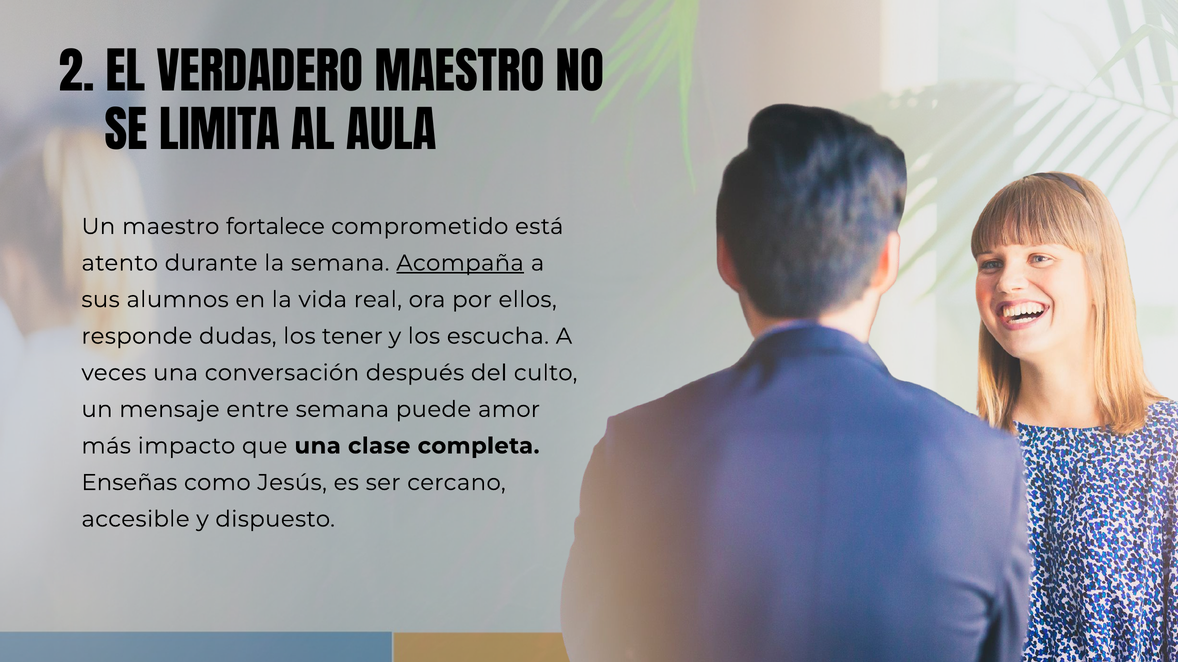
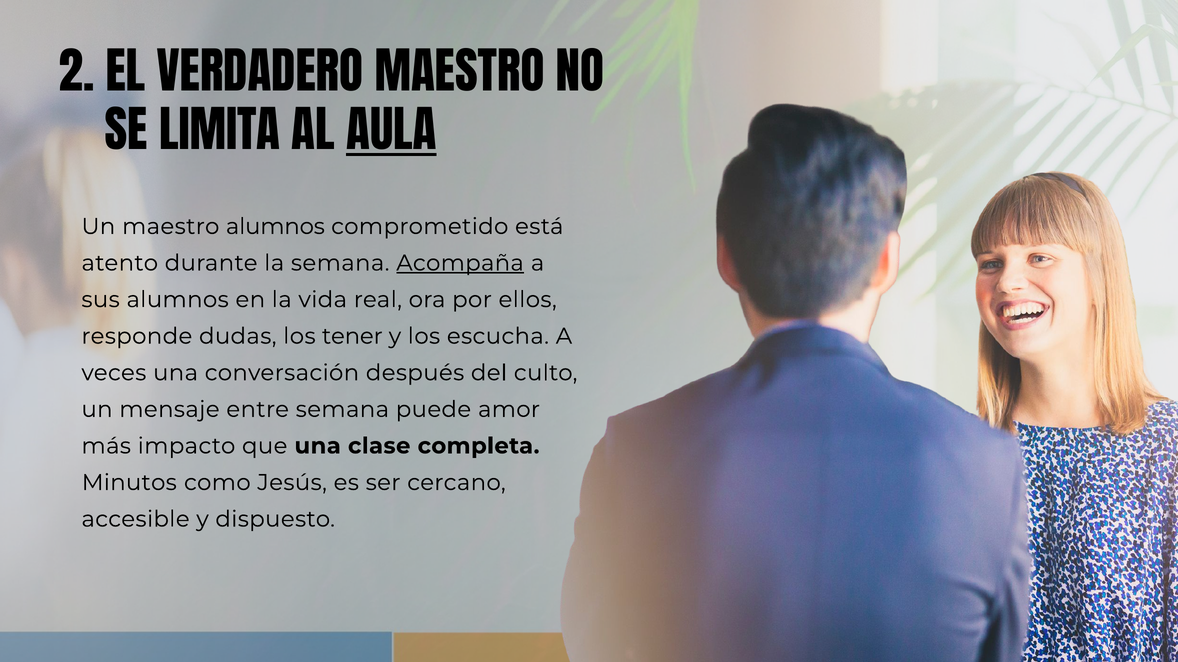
AULA underline: none -> present (391, 133)
maestro fortalece: fortalece -> alumnos (275, 227)
Enseñas: Enseñas -> Minutos (129, 483)
